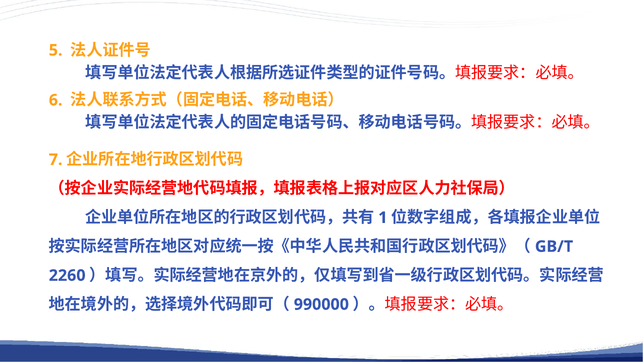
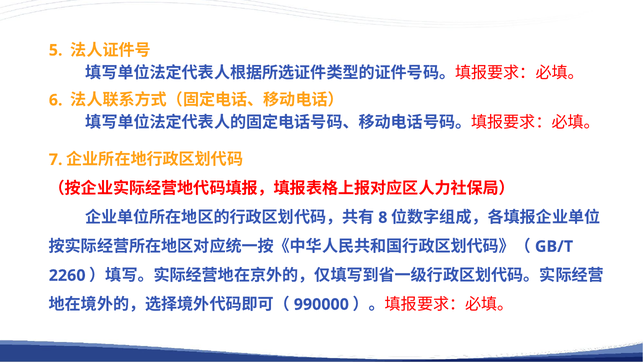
1: 1 -> 8 (383, 217)
